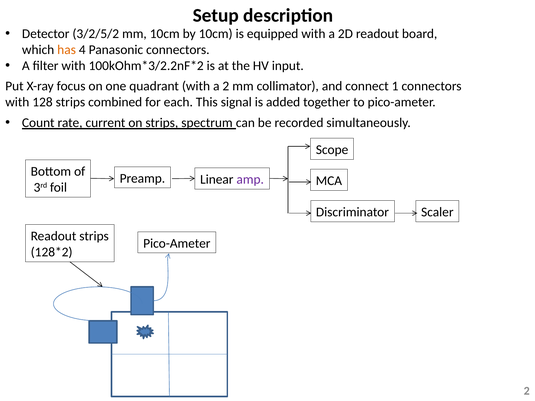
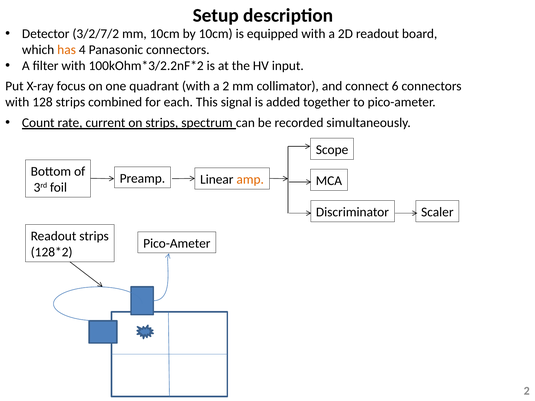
3/2/5/2: 3/2/5/2 -> 3/2/7/2 (96, 34)
1: 1 -> 6 (395, 86)
amp colour: purple -> orange (250, 179)
